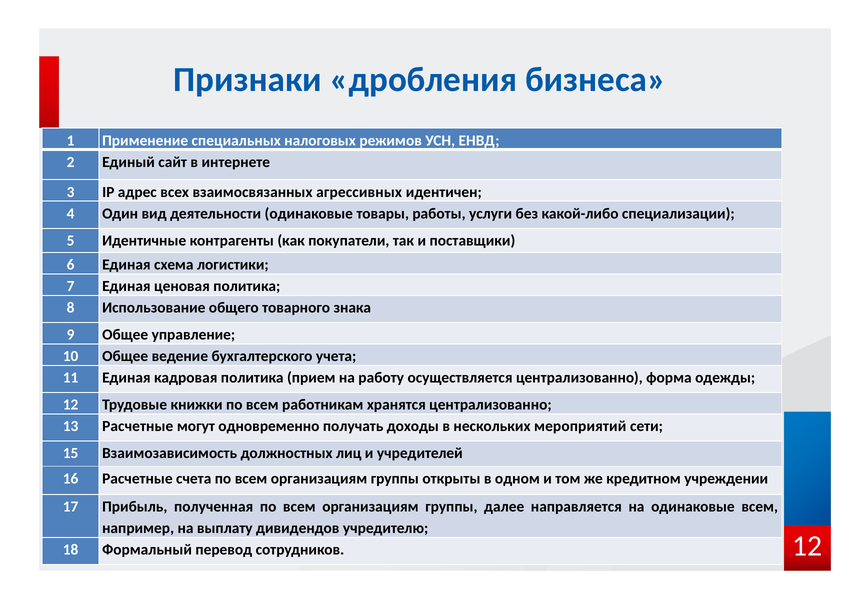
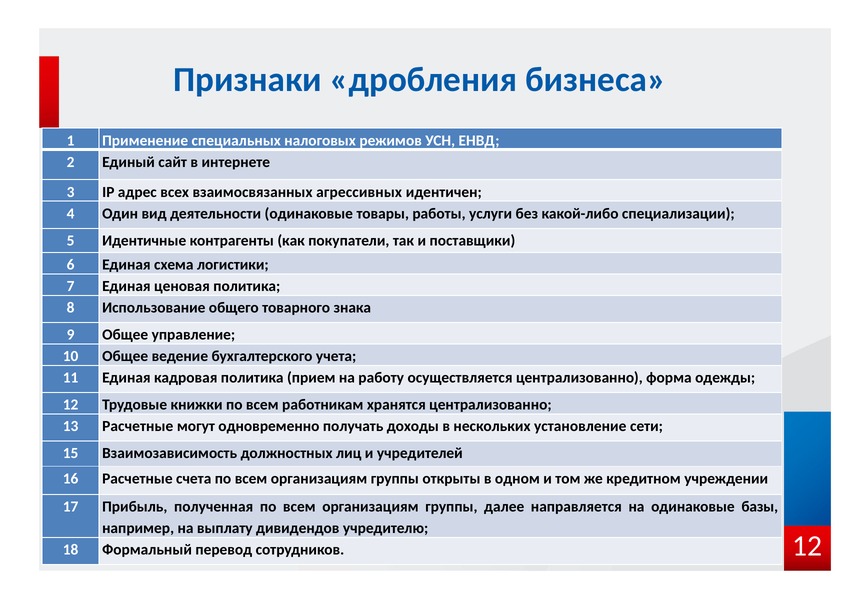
мероприятий: мероприятий -> установление (580, 426)
одинаковые всем: всем -> базы (760, 507)
